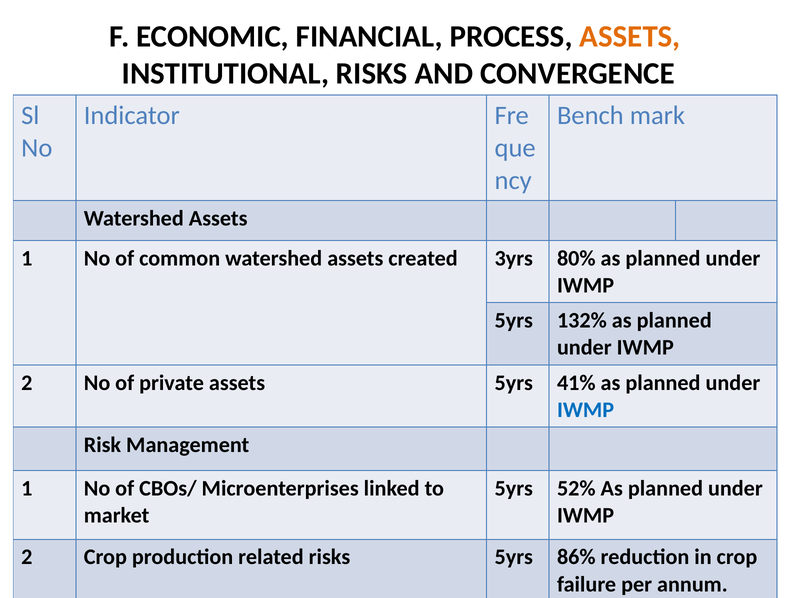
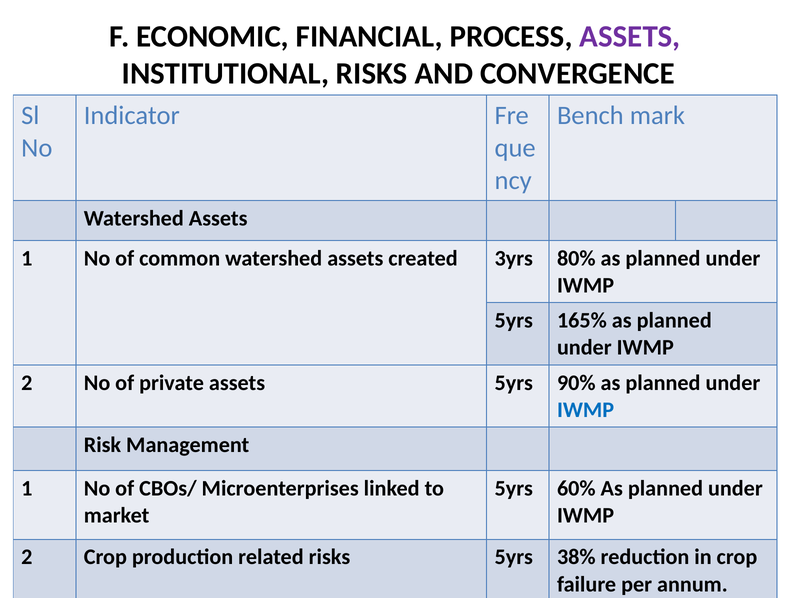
ASSETS colour: orange -> purple (630, 36)
132%: 132% -> 165% (582, 320)
41%: 41% -> 90% (576, 383)
52%: 52% -> 60% (576, 488)
86%: 86% -> 38% (576, 557)
